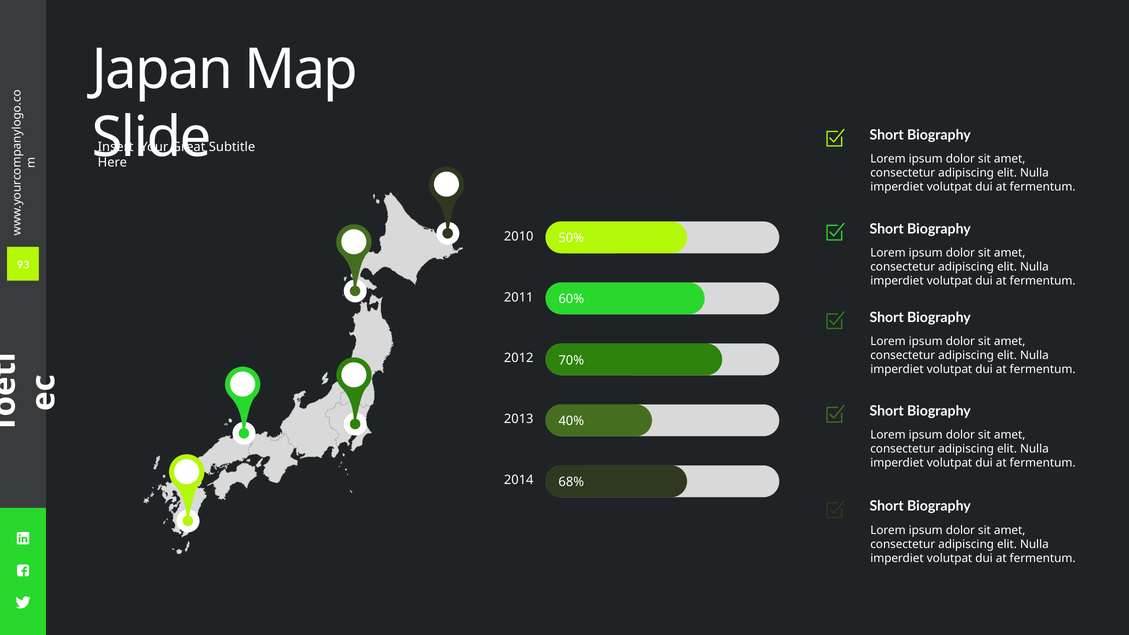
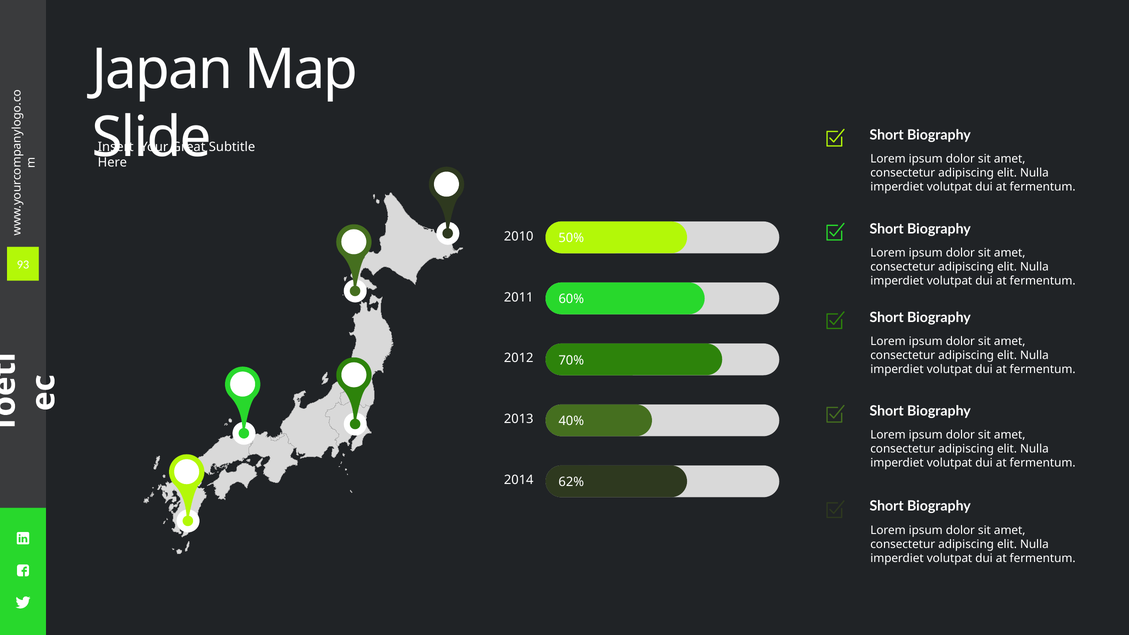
68%: 68% -> 62% (571, 482)
